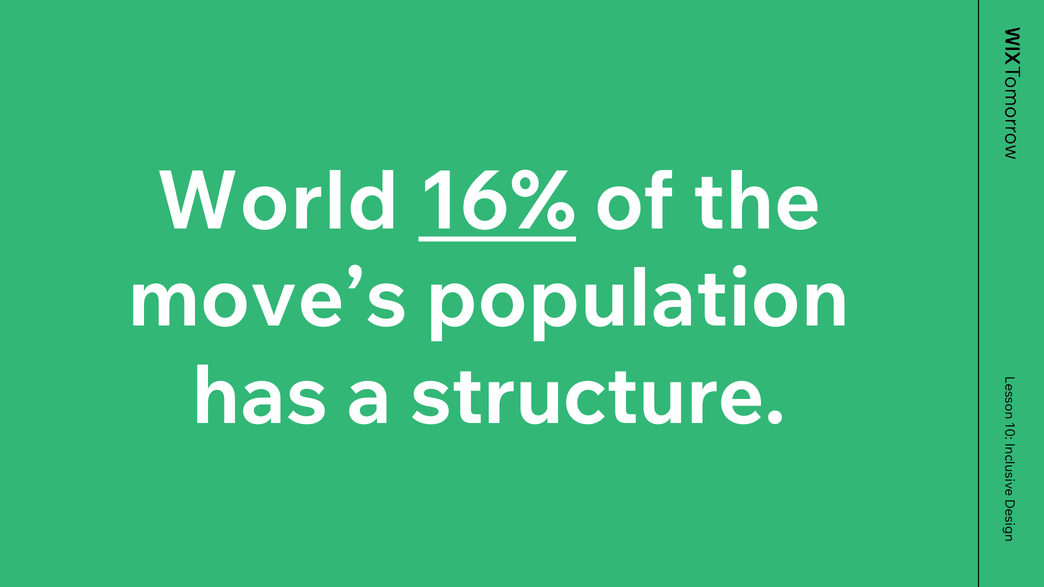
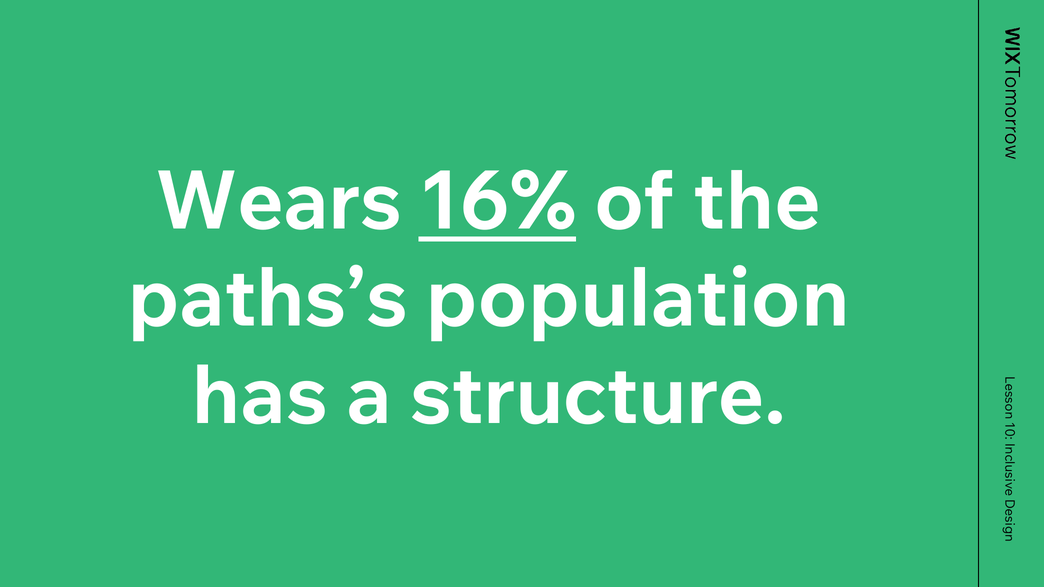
World: World -> Wears (279, 202)
move’s: move’s -> paths’s (268, 299)
